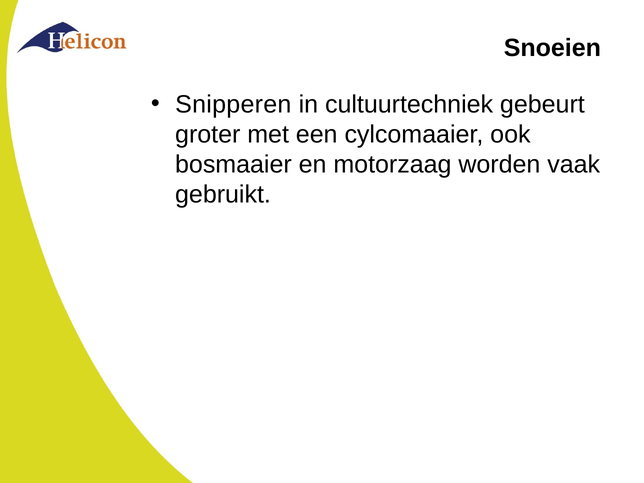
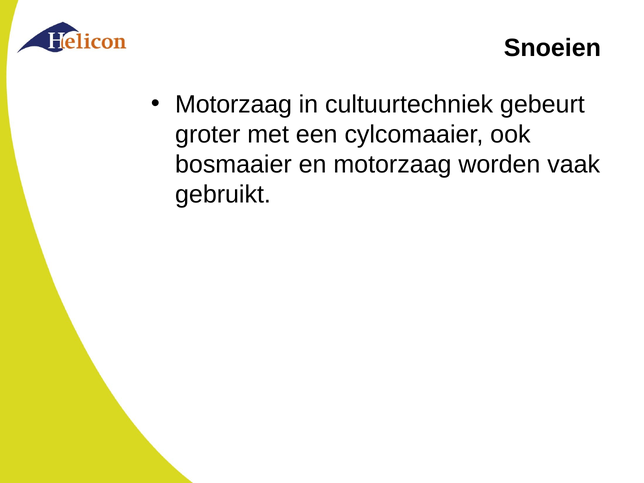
Snipperen: Snipperen -> Motorzaag (234, 104)
